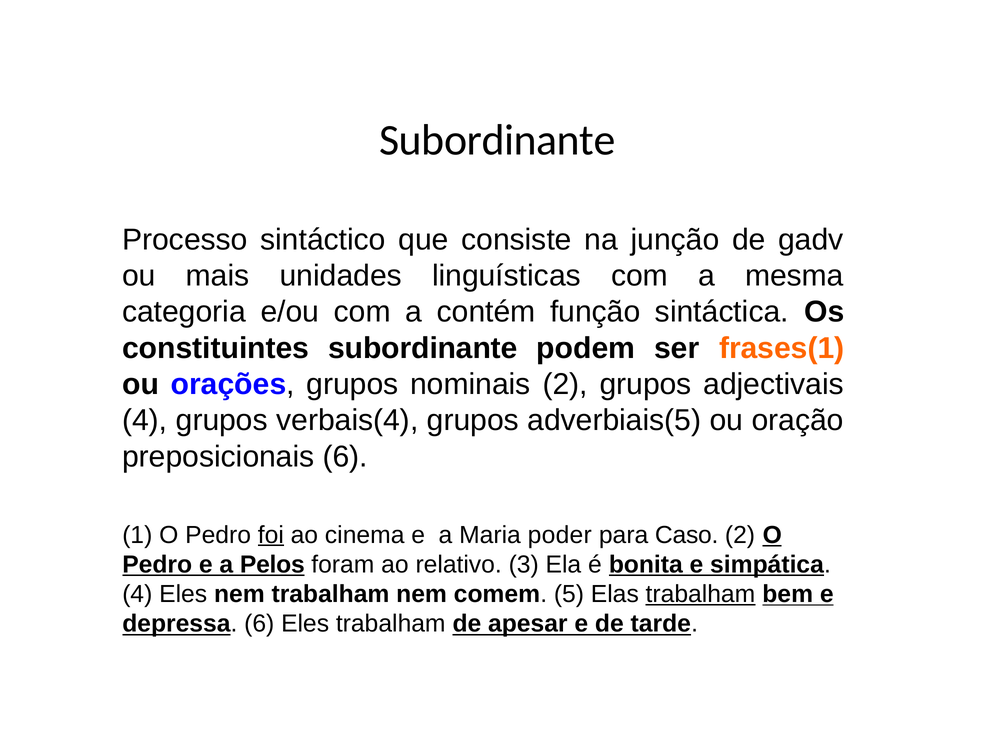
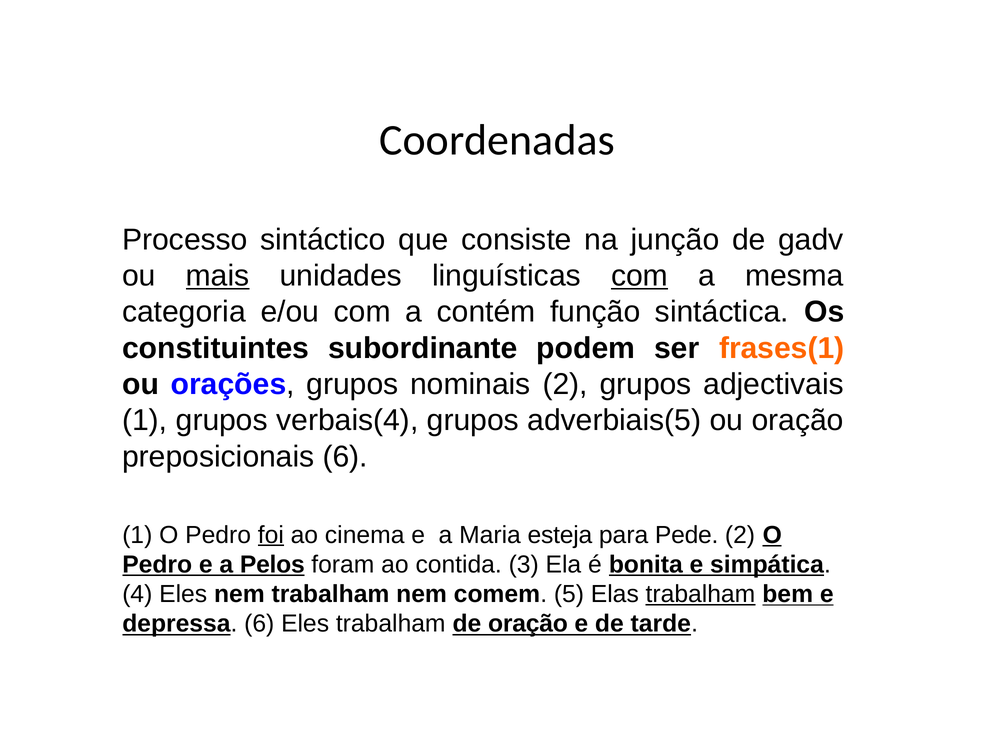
Subordinante: Subordinante -> Coordenadas (497, 140)
mais underline: none -> present (218, 276)
com underline: none -> present (640, 276)
4: 4 -> 1 (145, 421)
poder: poder -> esteja (560, 535)
Caso: Caso -> Pede (687, 535)
relativo: relativo -> contida (459, 565)
de apesar: apesar -> oração (528, 624)
